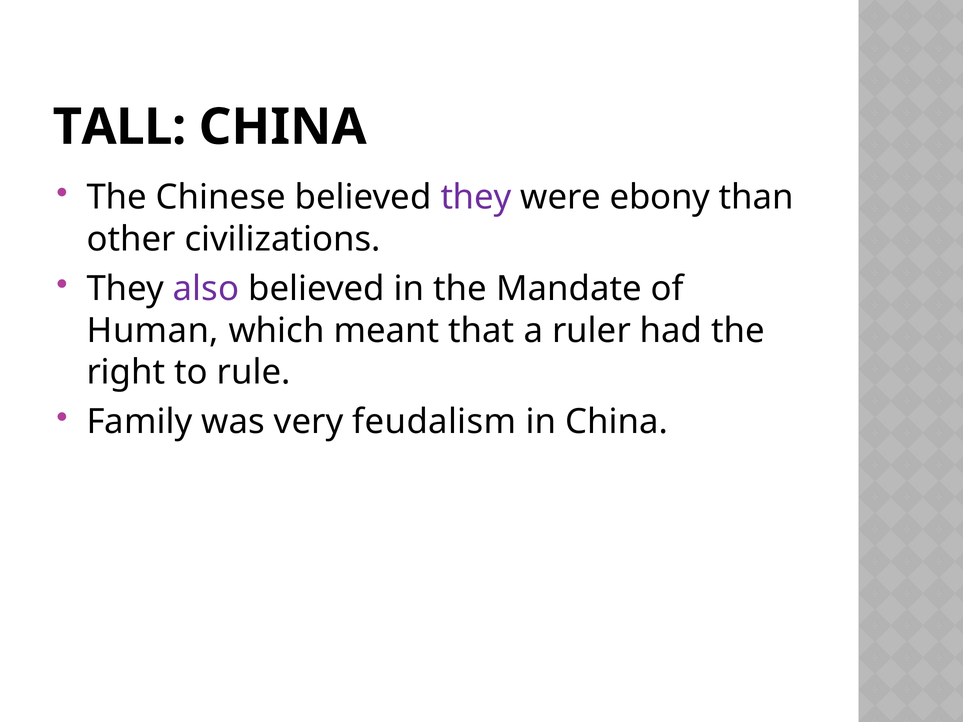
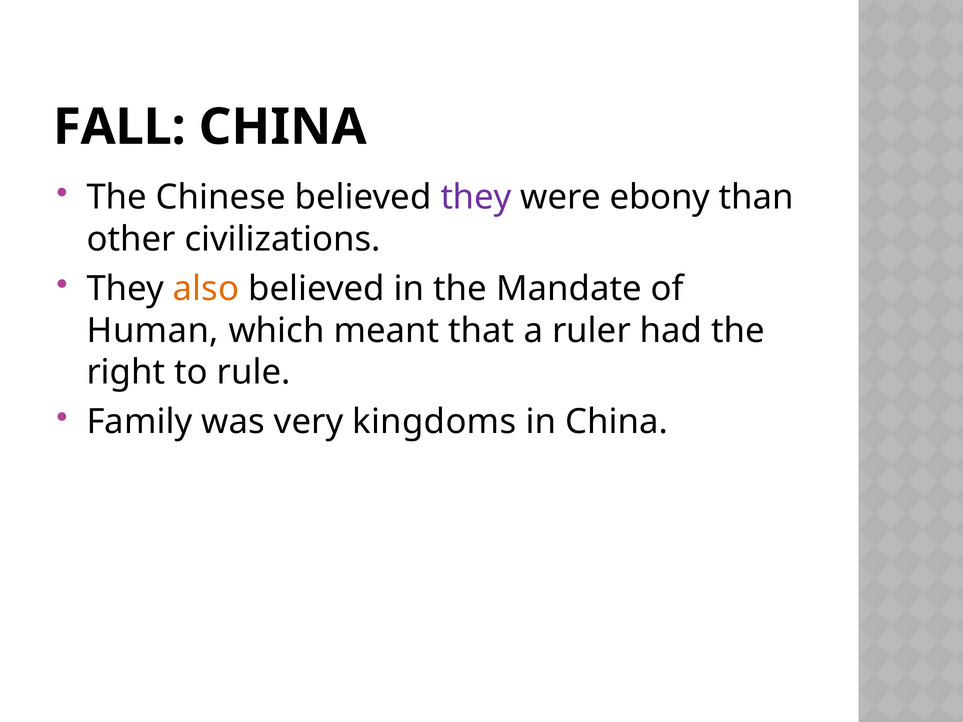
TALL: TALL -> FALL (119, 127)
also colour: purple -> orange (206, 289)
feudalism: feudalism -> kingdoms (434, 422)
